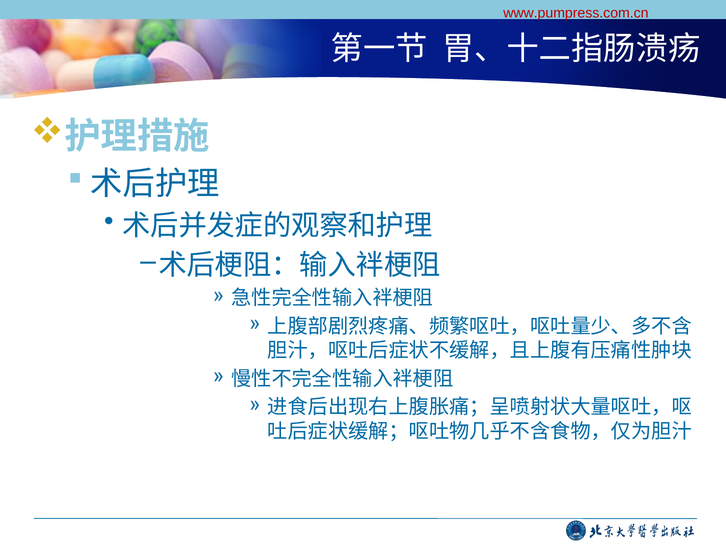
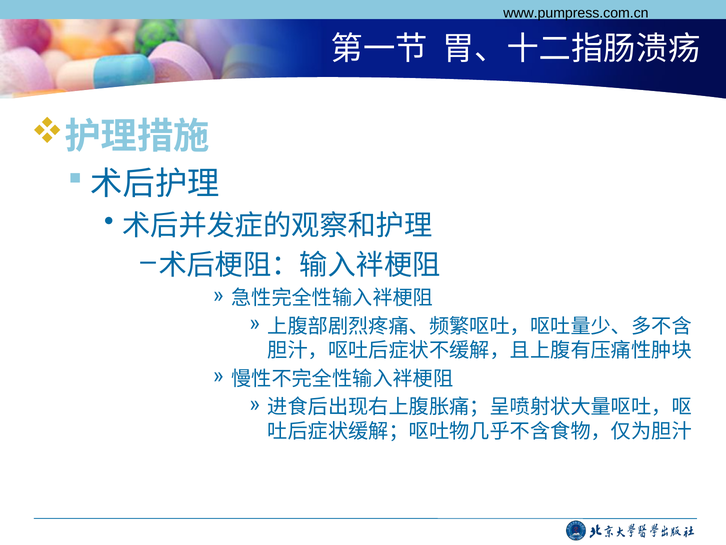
www.pumpress.com.cn colour: red -> black (576, 13)
